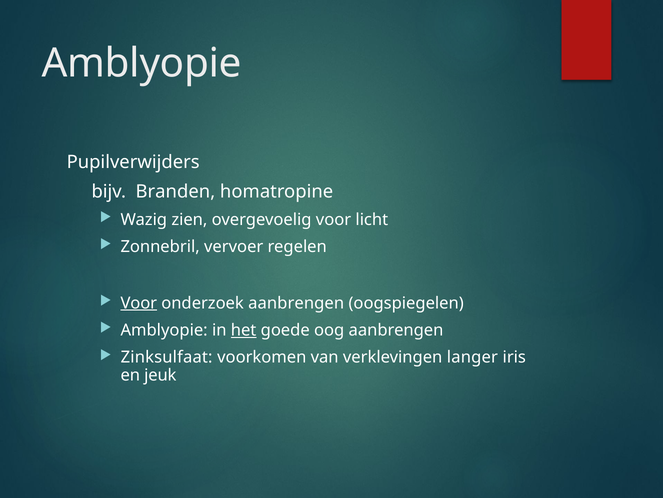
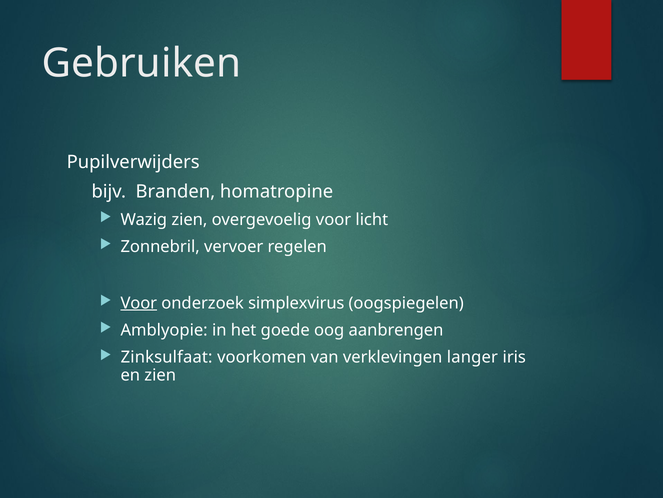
Amblyopie: Amblyopie -> Gebruiken (141, 63)
onderzoek aanbrengen: aanbrengen -> simplexvirus (296, 303)
het underline: present -> none (244, 330)
en jeuk: jeuk -> zien (160, 375)
